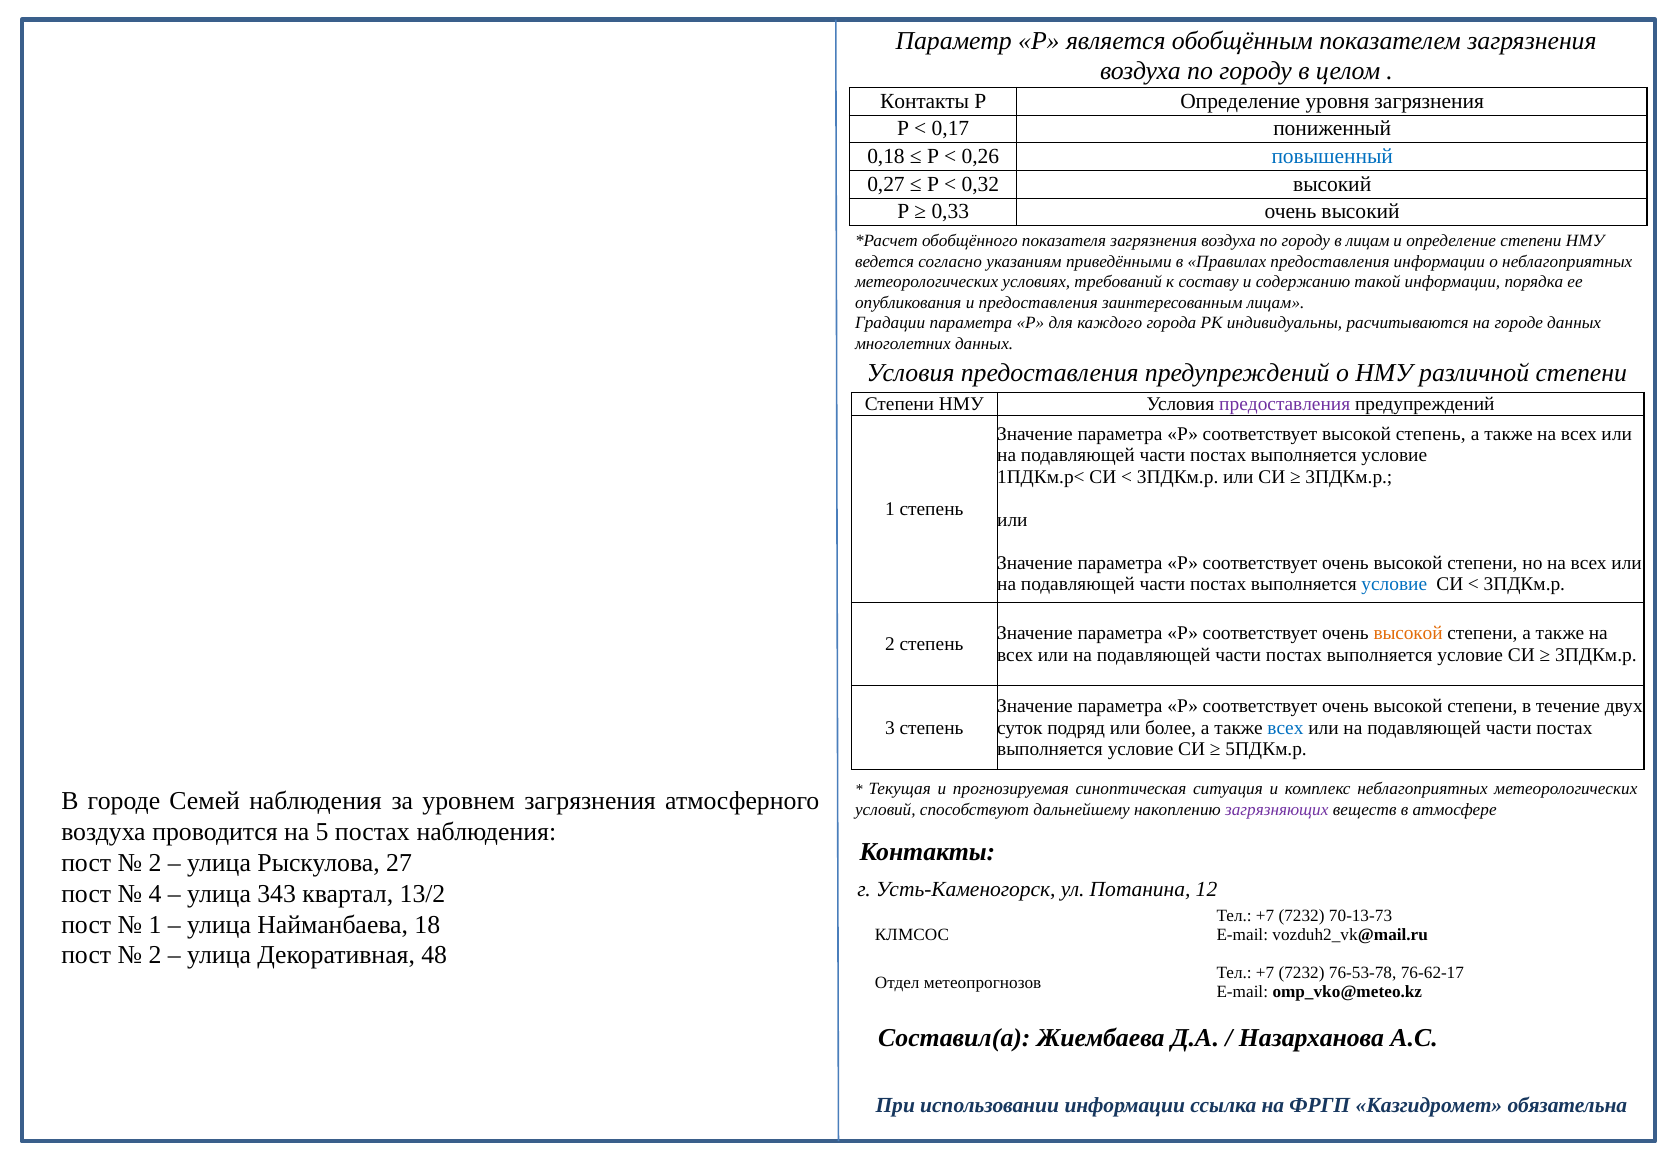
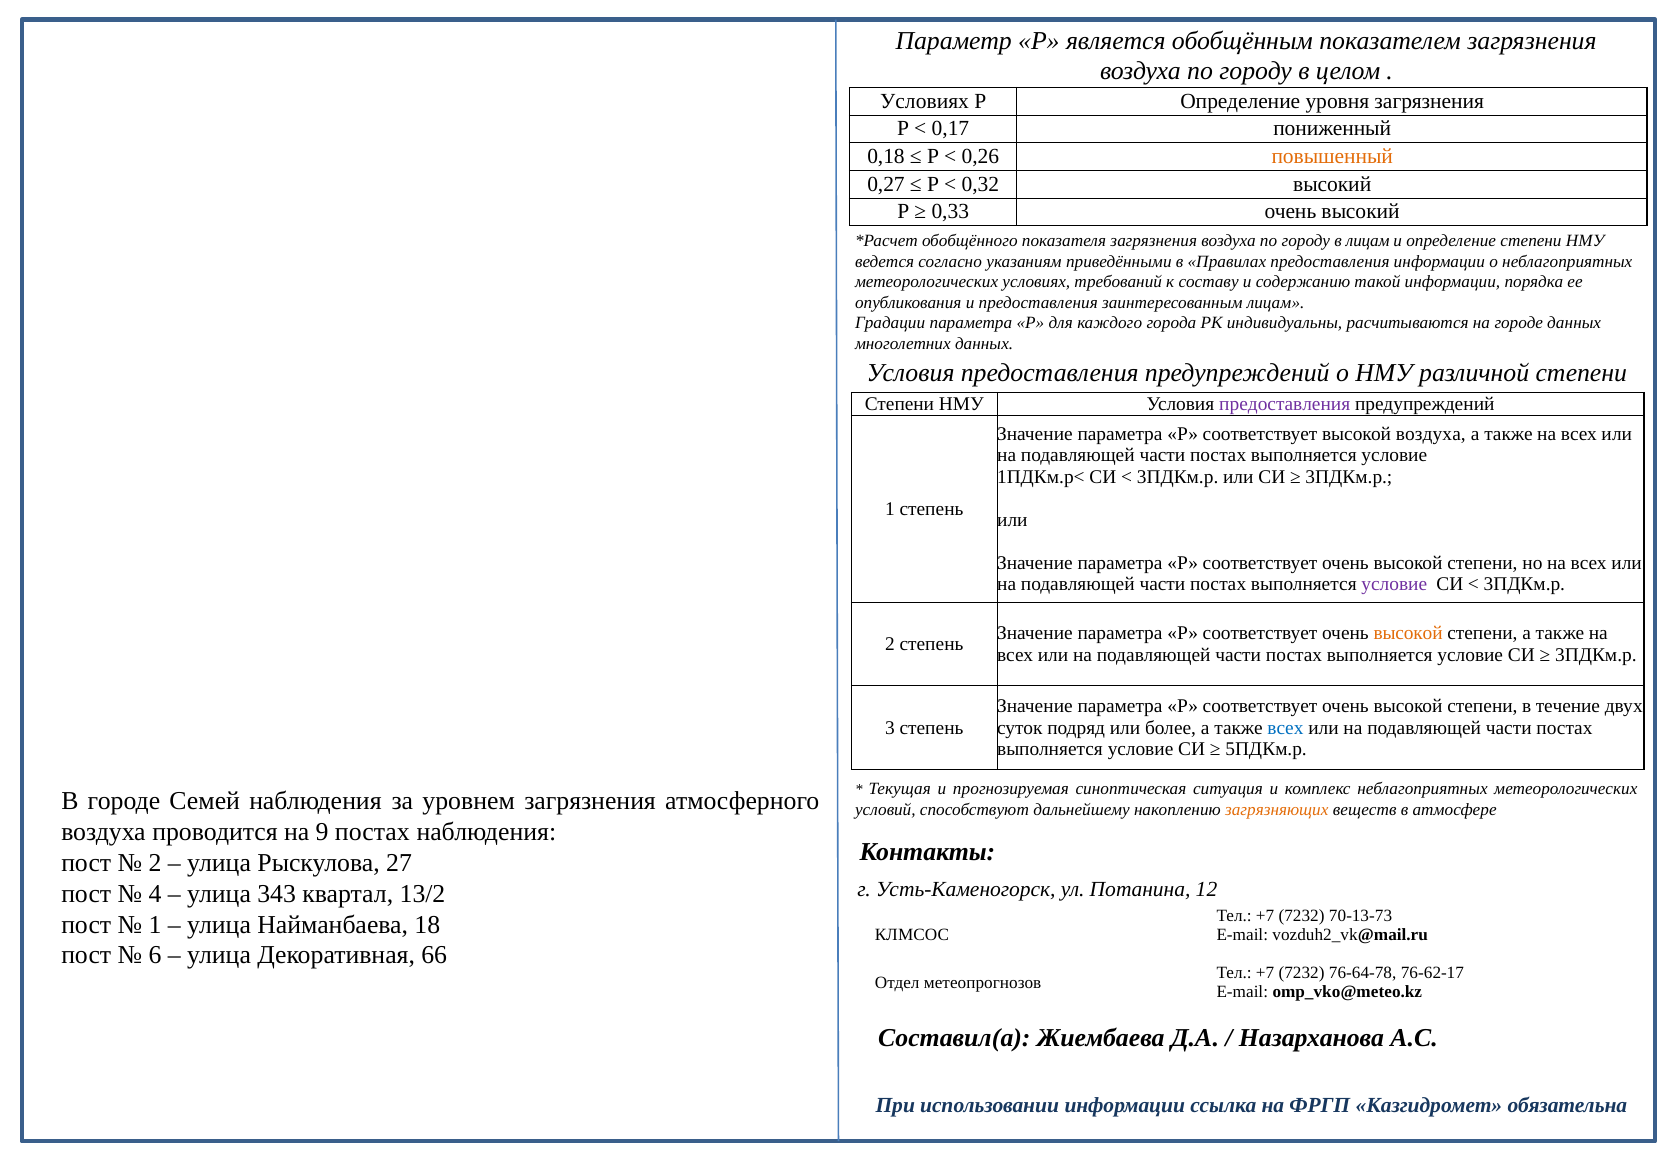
Контакты: Контакты -> Условиях (925, 101)
повышенный colour: blue -> orange (1332, 156)
высокой степень: степень -> воздуха (1431, 434)
условие colour: blue -> purple (1394, 584)
загрязняющих colour: purple -> orange (1277, 810)
5: 5 -> 9 (322, 832)
2: 2 -> 6 (155, 955)
48: 48 -> 66 (434, 955)
76-53-78: 76-53-78 -> 76-64-78 (1363, 973)
